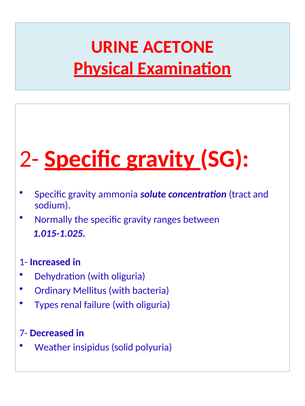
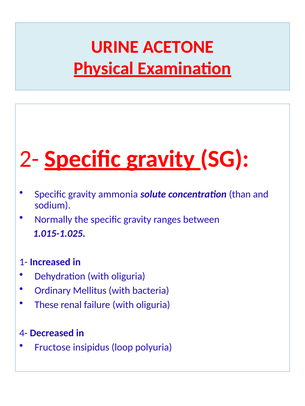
tract: tract -> than (240, 195)
Types: Types -> These (47, 305)
7-: 7- -> 4- (23, 334)
Weather: Weather -> Fructose (53, 348)
solid: solid -> loop (122, 348)
